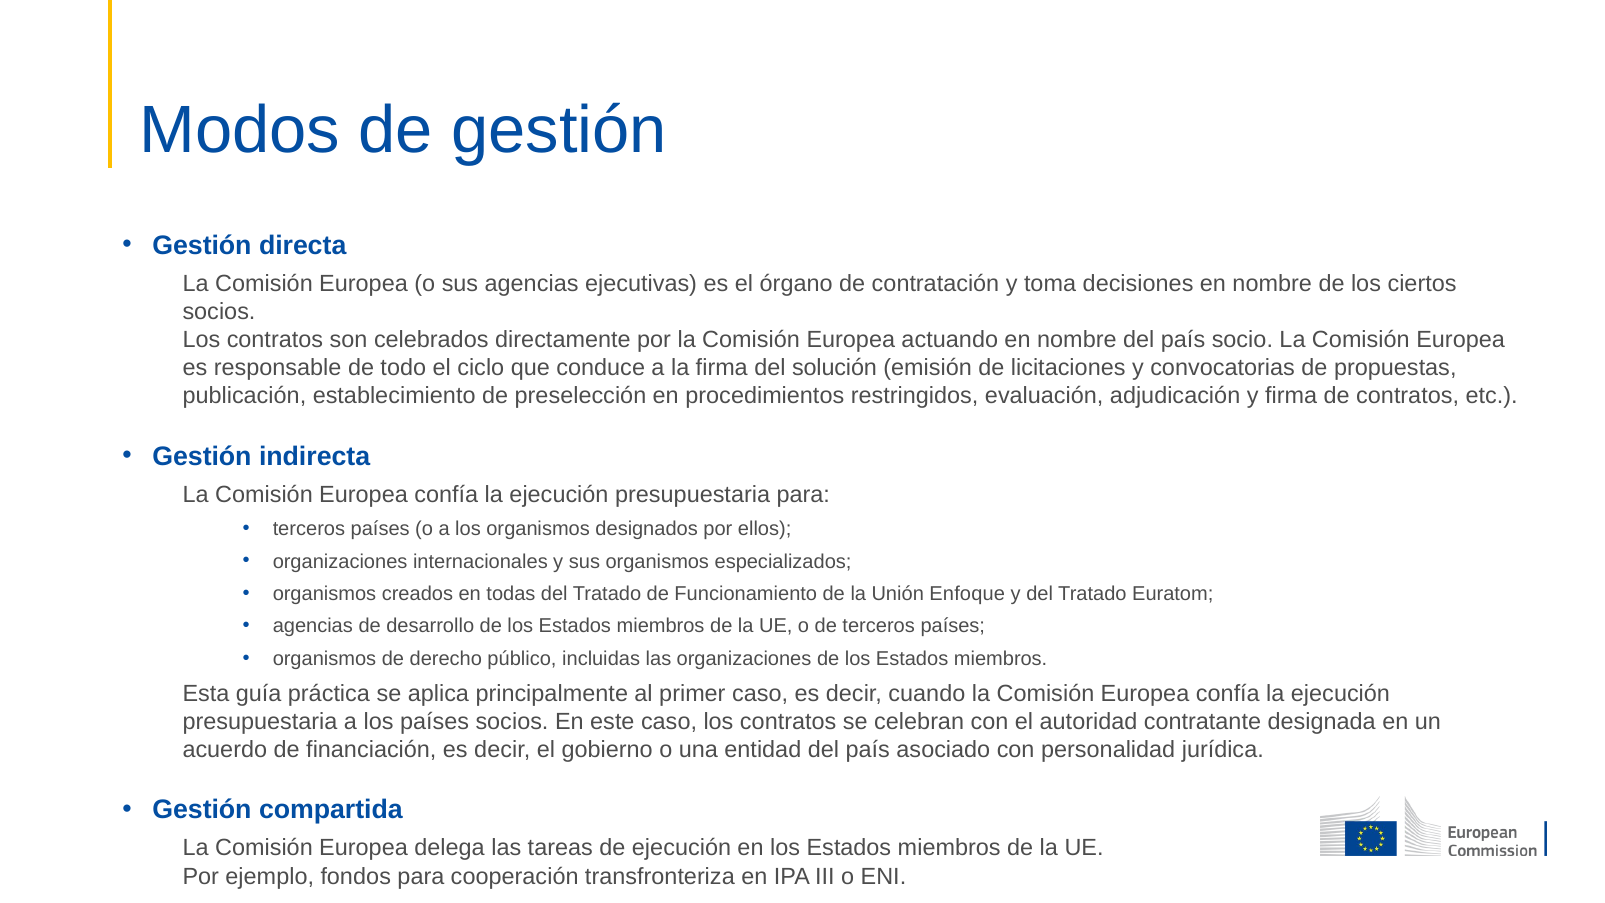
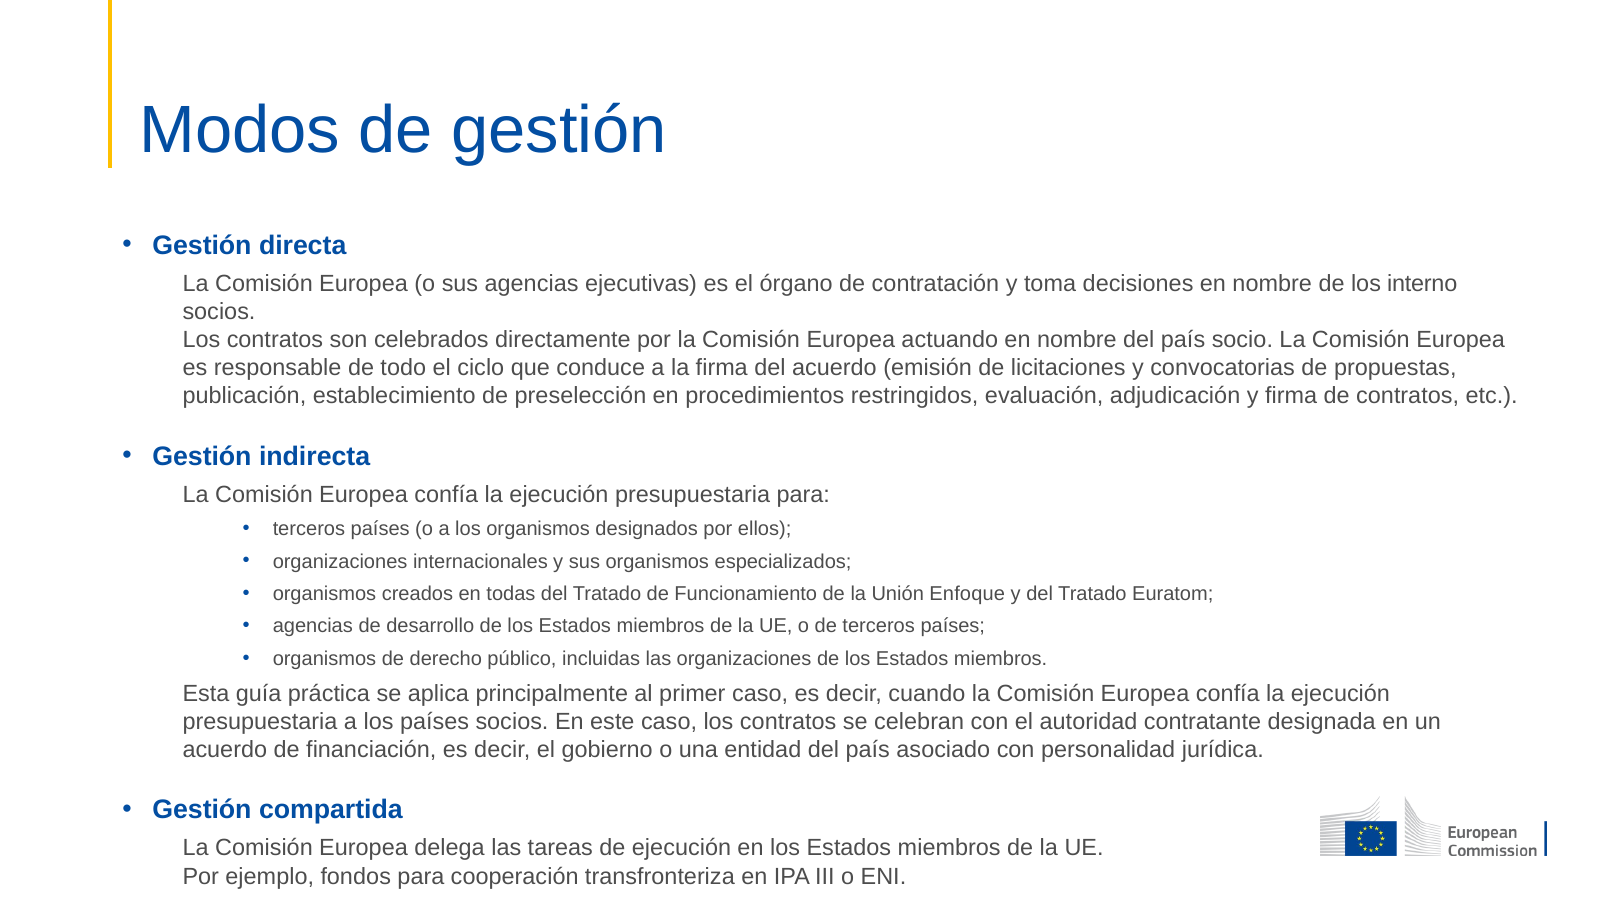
ciertos: ciertos -> interno (1422, 284)
del solución: solución -> acuerdo (834, 368)
